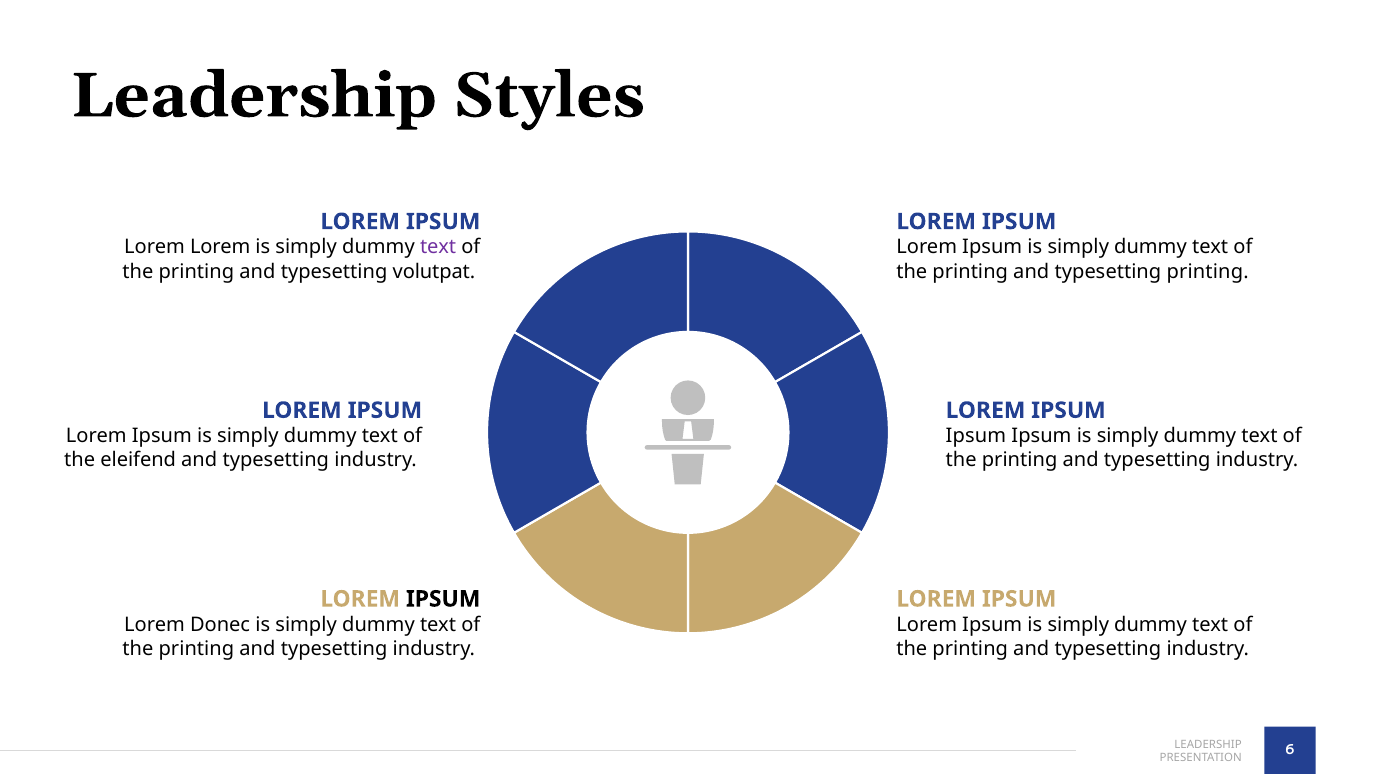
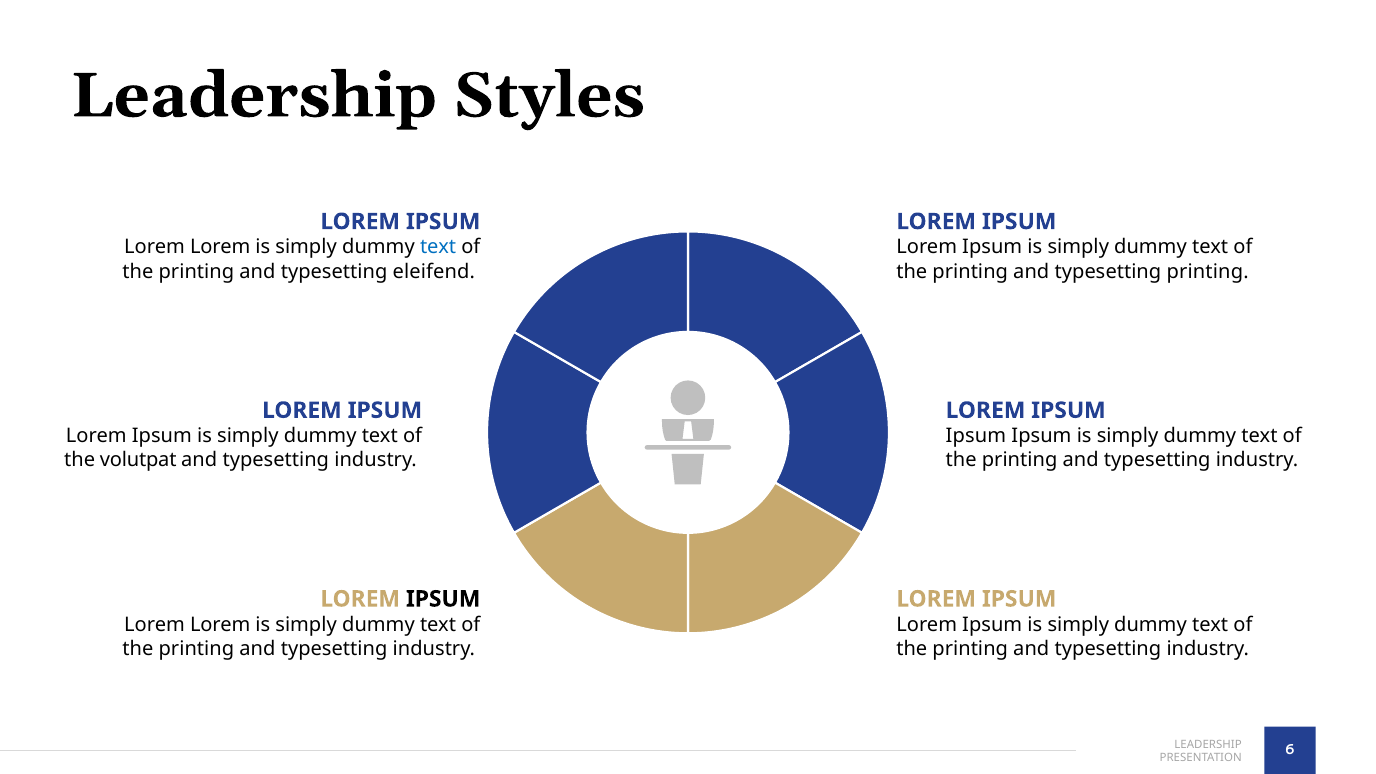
text colour: purple -> blue (438, 247)
volutpat: volutpat -> eleifend (434, 271)
eleifend: eleifend -> volutpat (138, 460)
Donec: Donec -> Lorem (220, 625)
